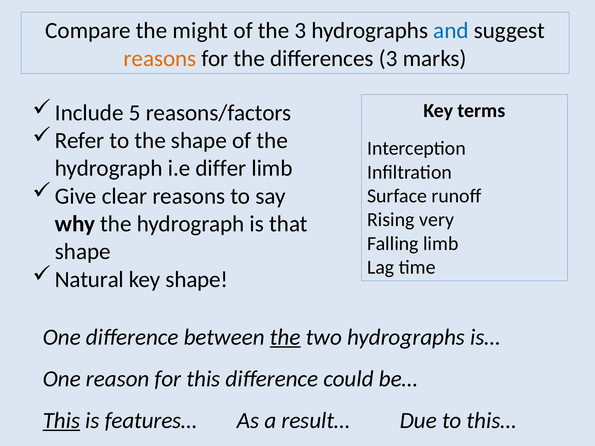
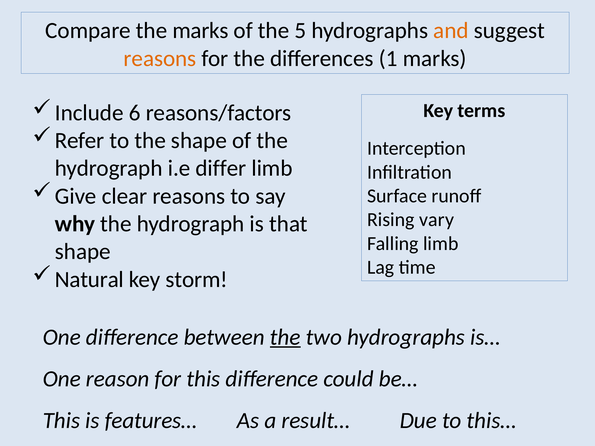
the might: might -> marks (200, 31)
the 3: 3 -> 5 (300, 31)
and colour: blue -> orange (451, 31)
differences 3: 3 -> 1 (388, 58)
5: 5 -> 6 (135, 113)
very: very -> vary (437, 220)
key shape: shape -> storm (197, 280)
This underline: present -> none (61, 421)
